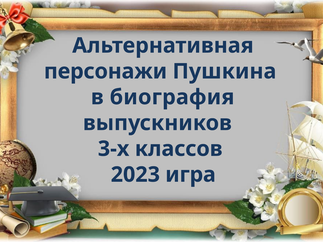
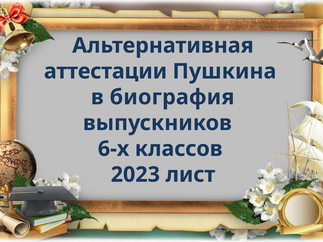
персонажи: персонажи -> аттестации (106, 71)
3-х: 3-х -> 6-х (114, 149)
игра: игра -> лист (190, 175)
